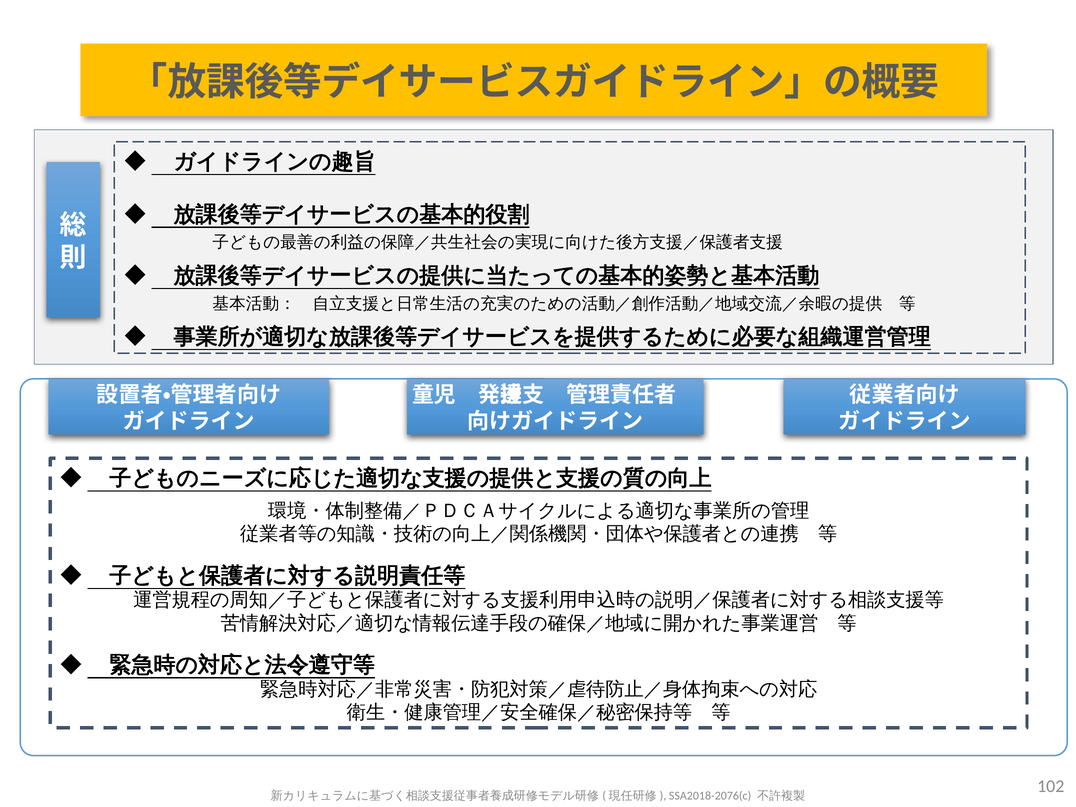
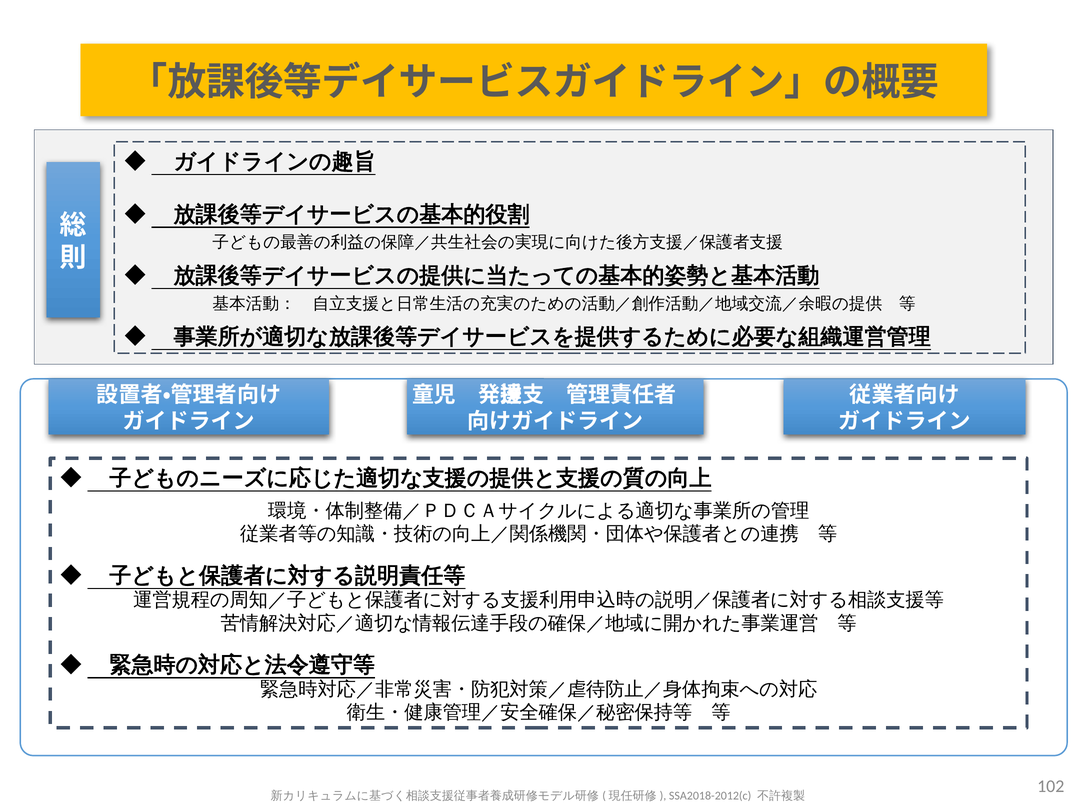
SSA2018-2076(c: SSA2018-2076(c -> SSA2018-2012(c (710, 796)
